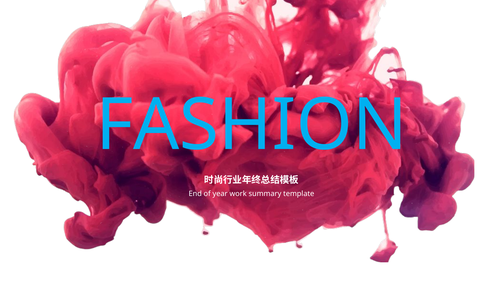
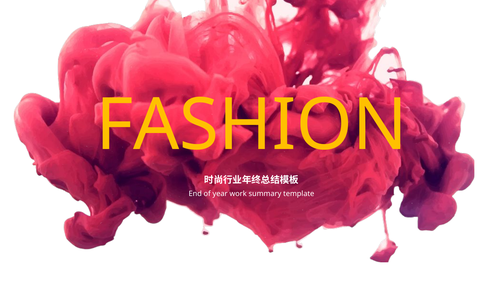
FASHION colour: light blue -> yellow (252, 125)
